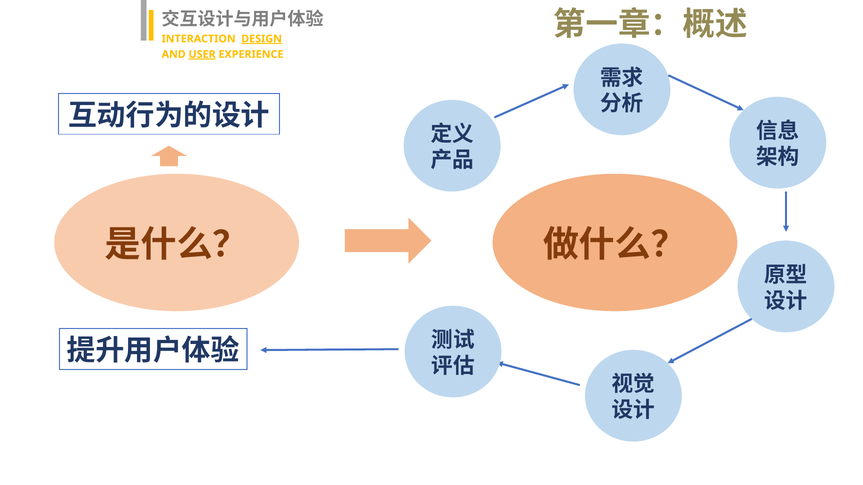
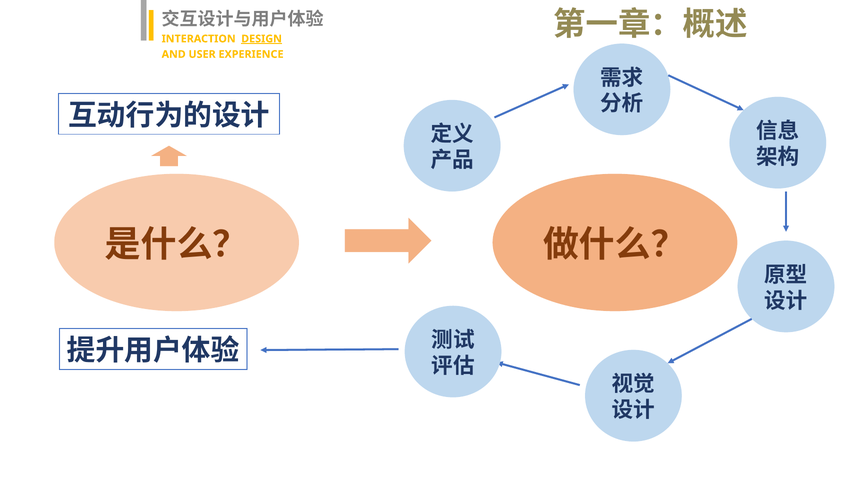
USER underline: present -> none (202, 54)
